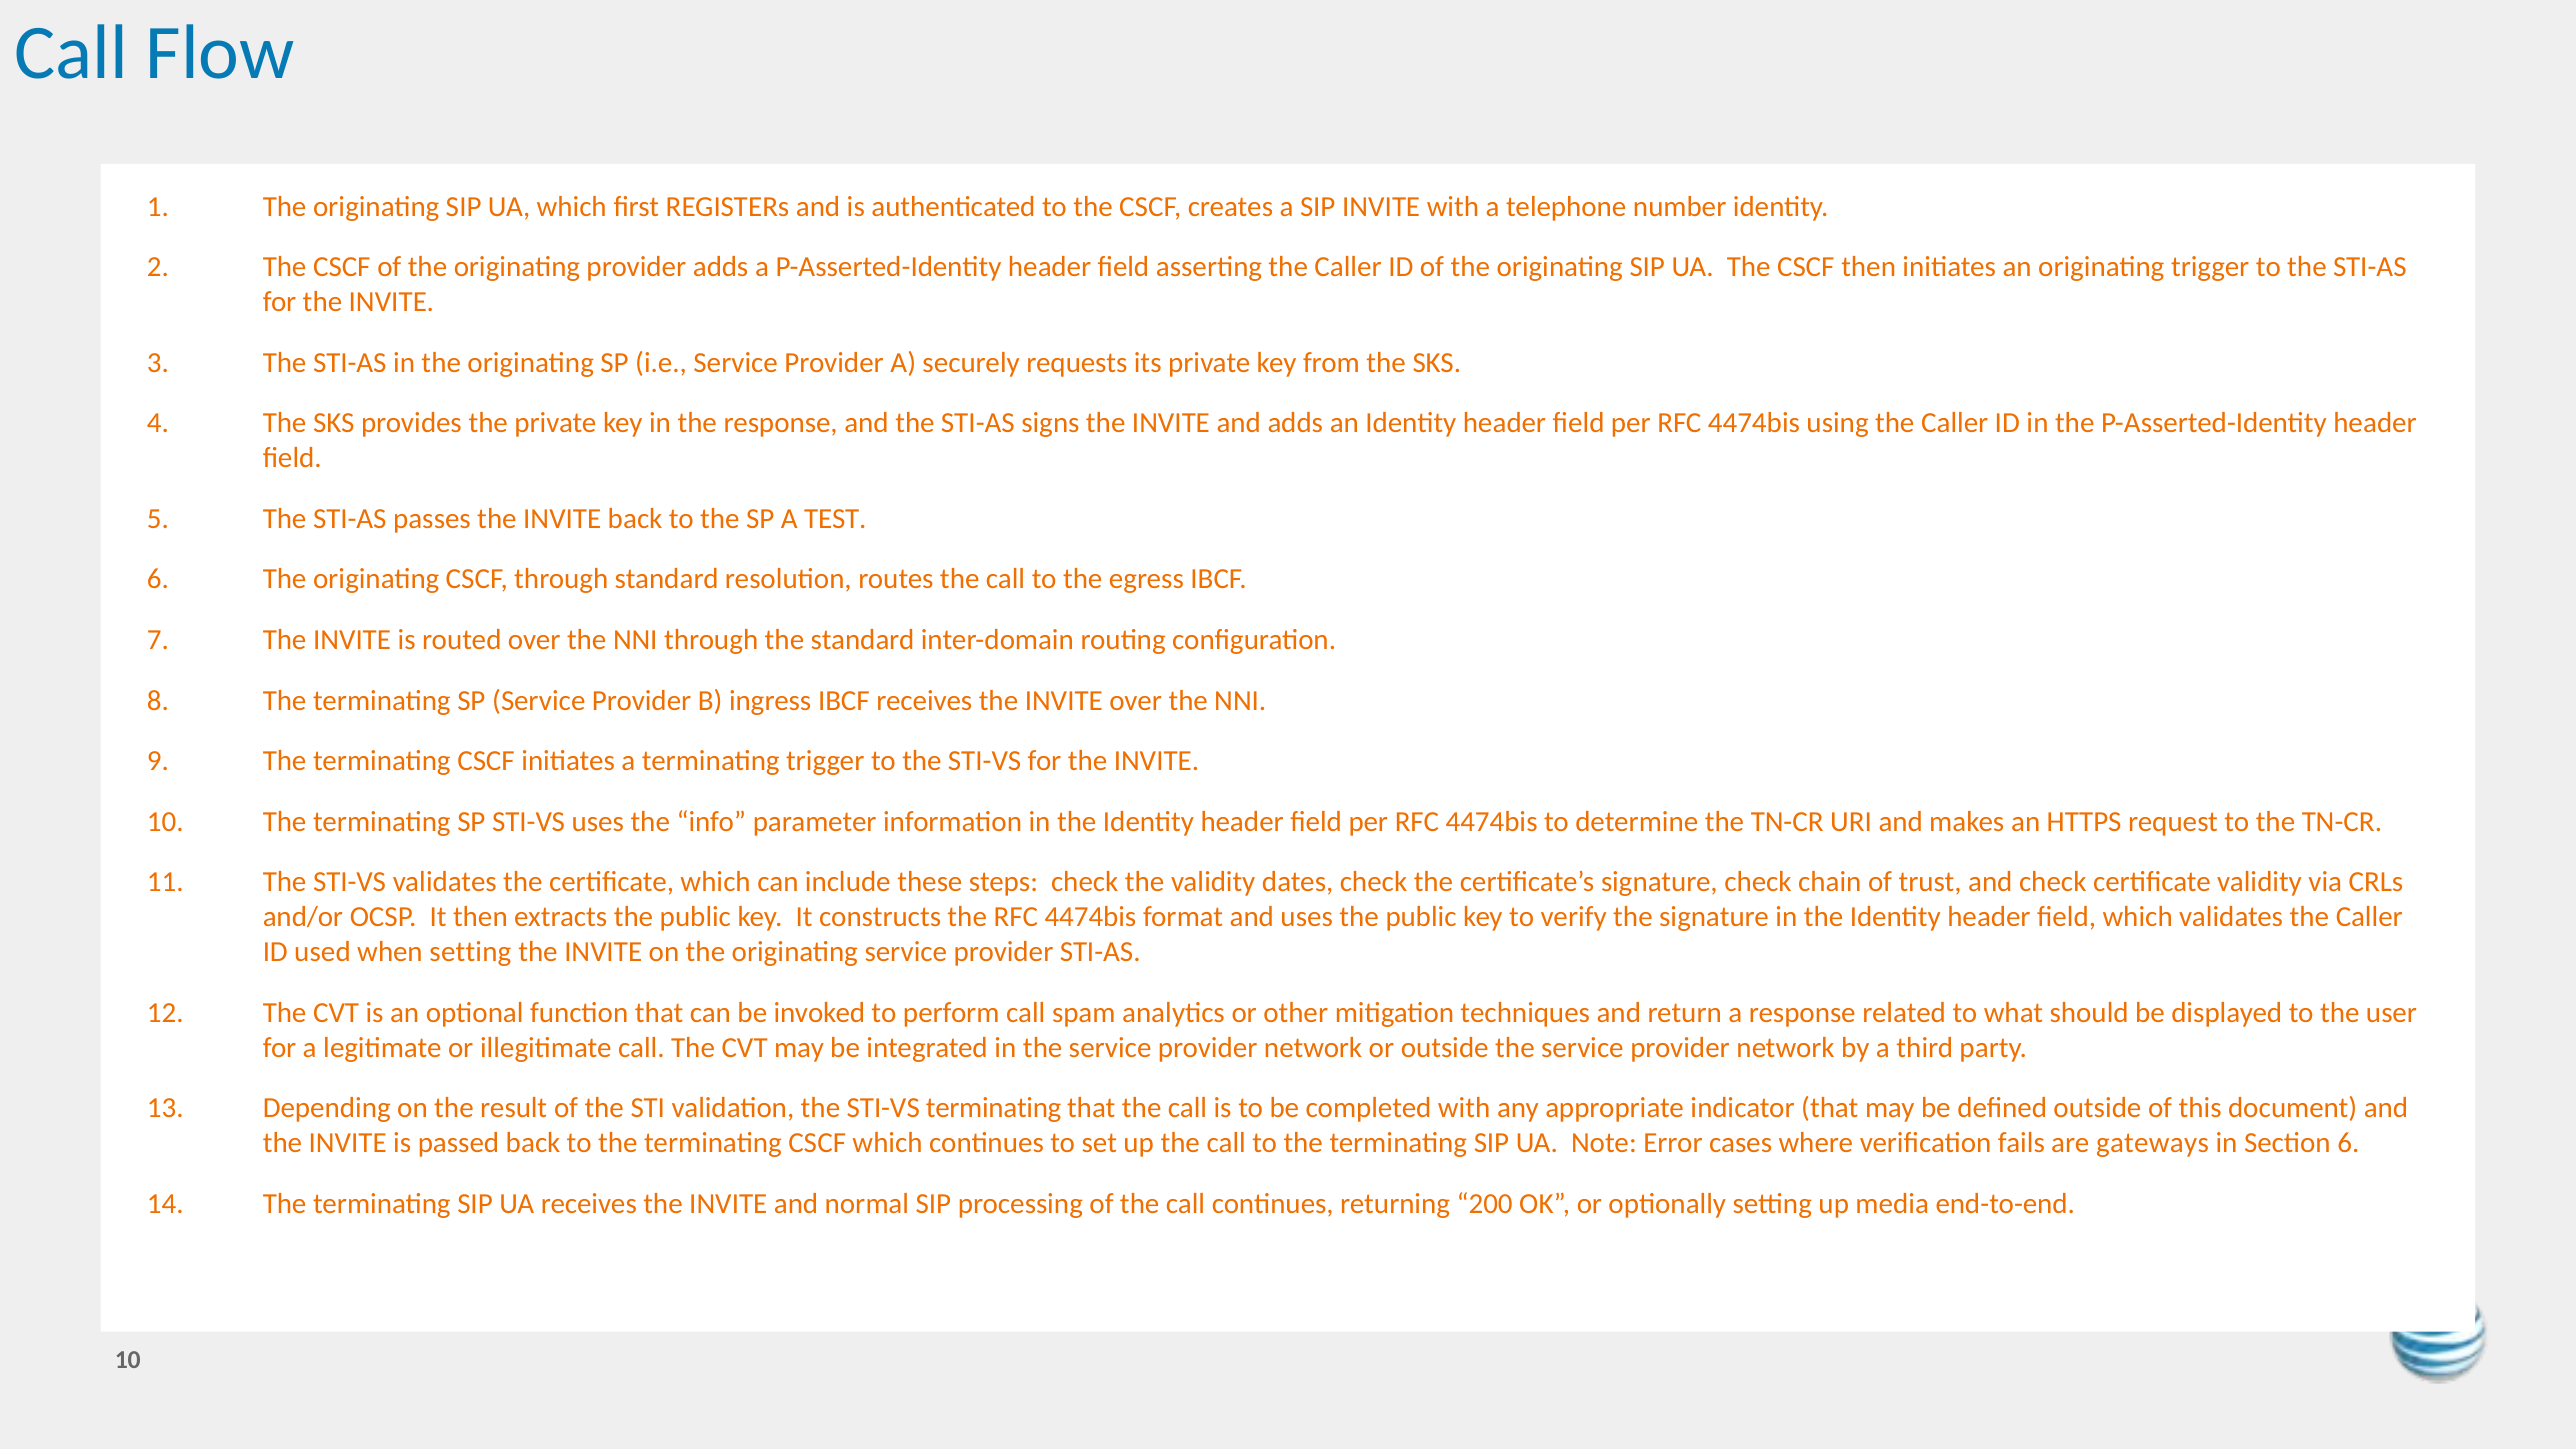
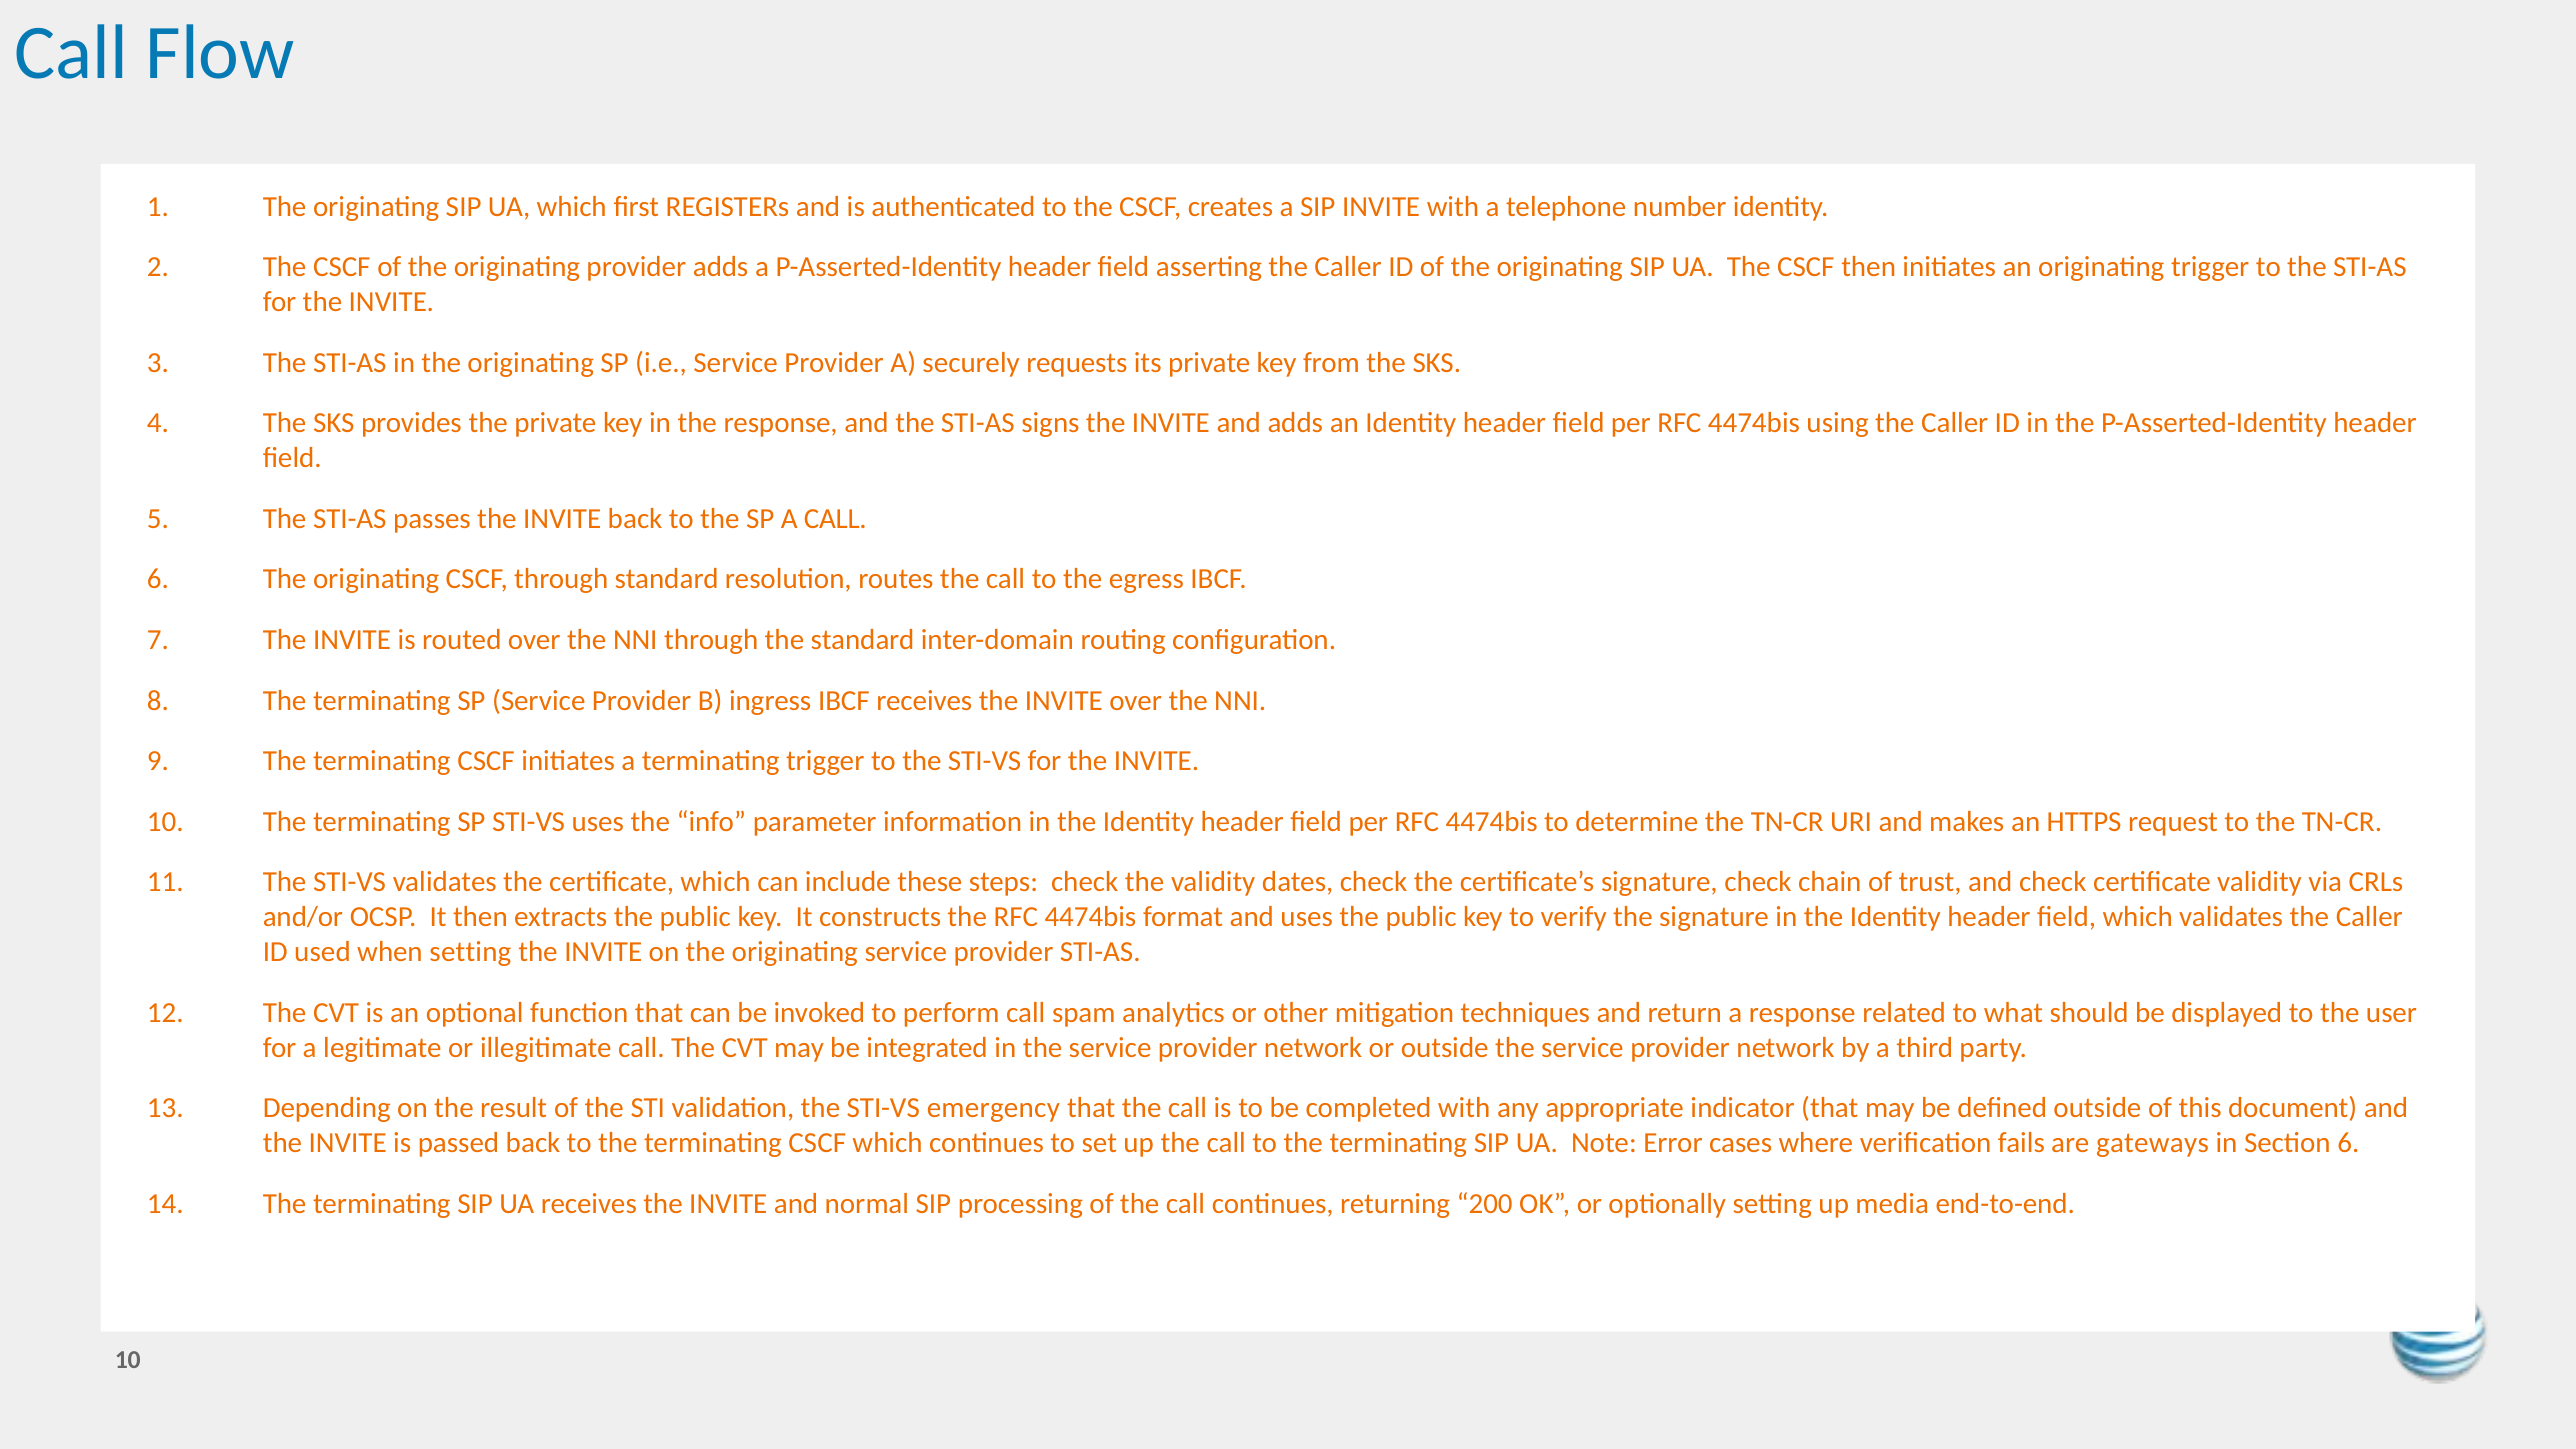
A TEST: TEST -> CALL (835, 519)
STI-VS terminating: terminating -> emergency (993, 1108)
